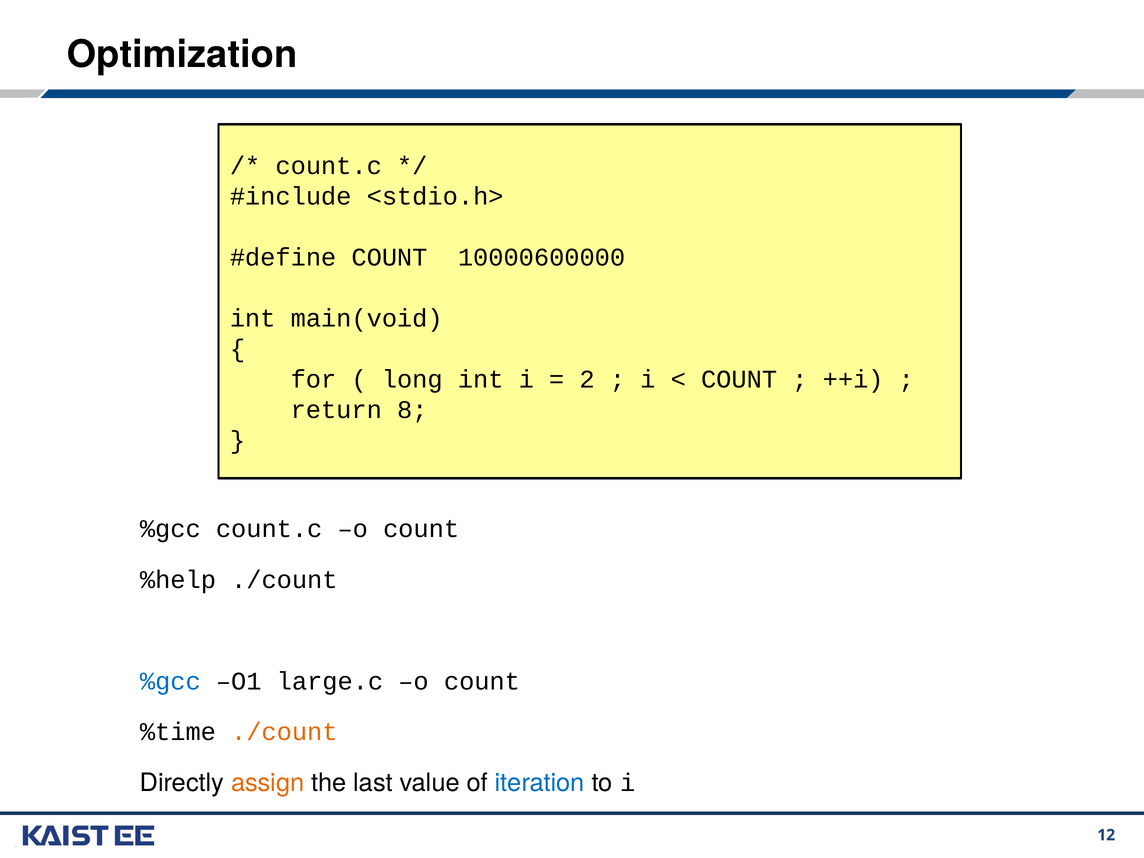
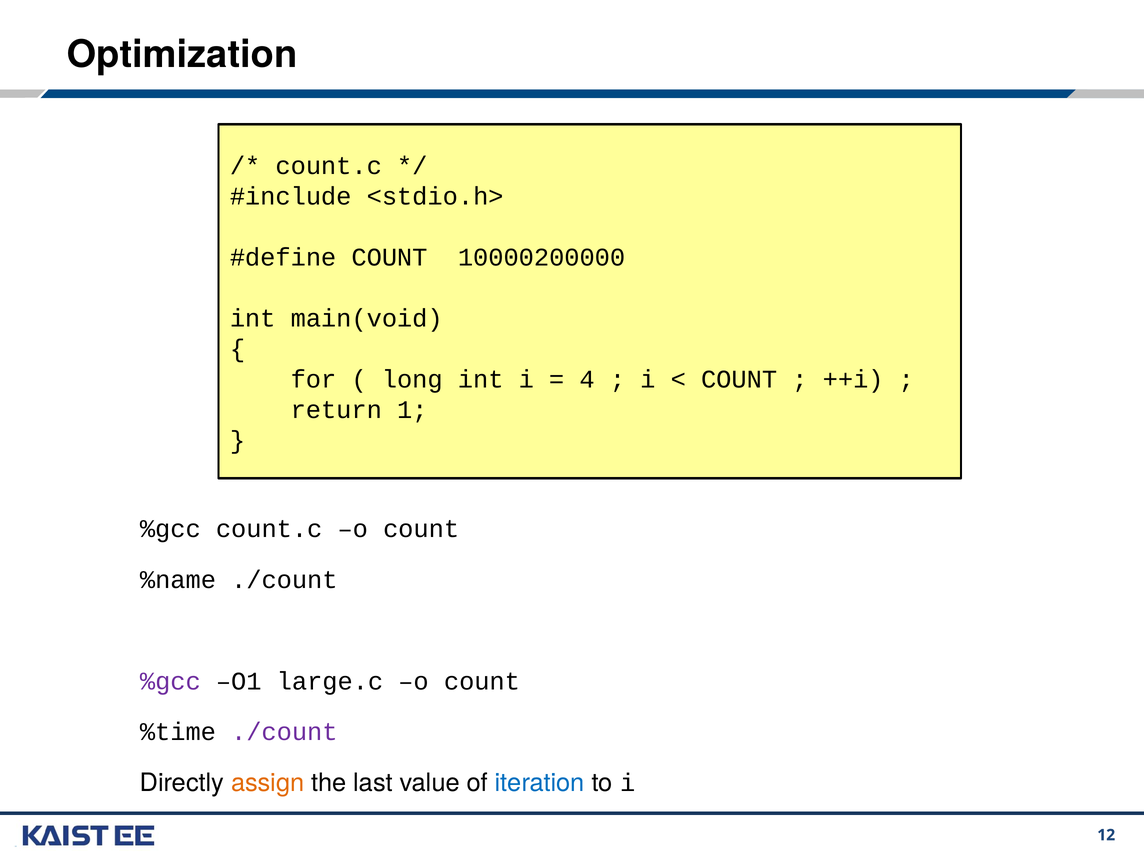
10000600000: 10000600000 -> 10000200000 (542, 257)
2: 2 -> 4 (587, 379)
8: 8 -> 1 (412, 410)
%help: %help -> %name (178, 580)
%gcc colour: blue -> purple (170, 681)
./count colour: orange -> purple (284, 732)
